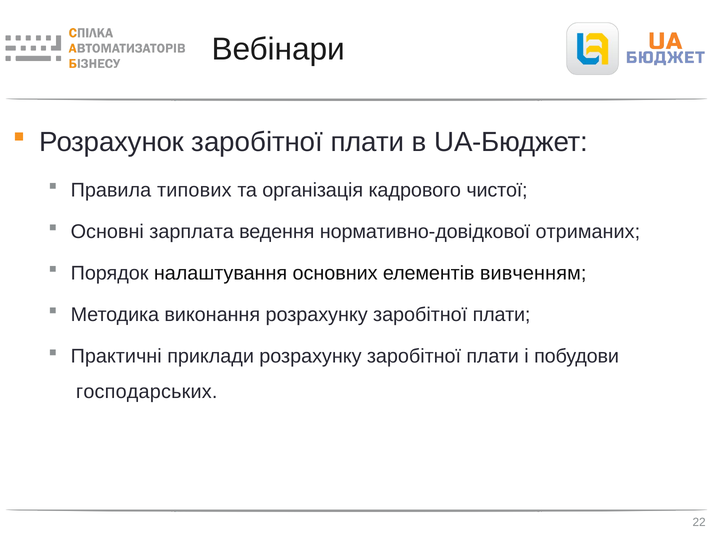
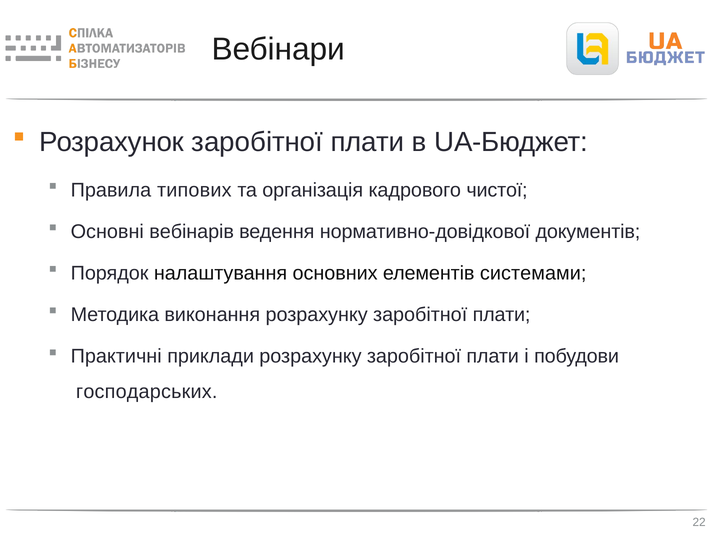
зарплата: зарплата -> вебінарів (192, 232)
отриманих: отриманих -> документів (588, 232)
вивченням: вивченням -> системами (533, 273)
